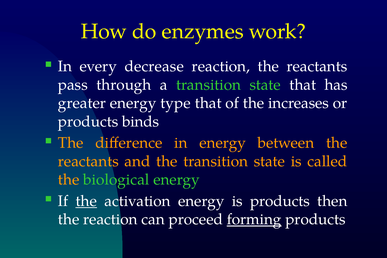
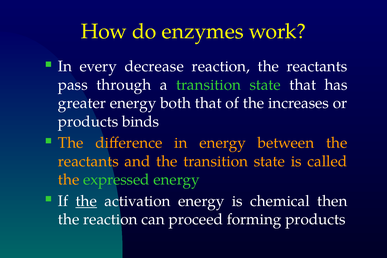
type: type -> both (176, 103)
biological: biological -> expressed (116, 180)
is products: products -> chemical (280, 201)
forming underline: present -> none (254, 219)
